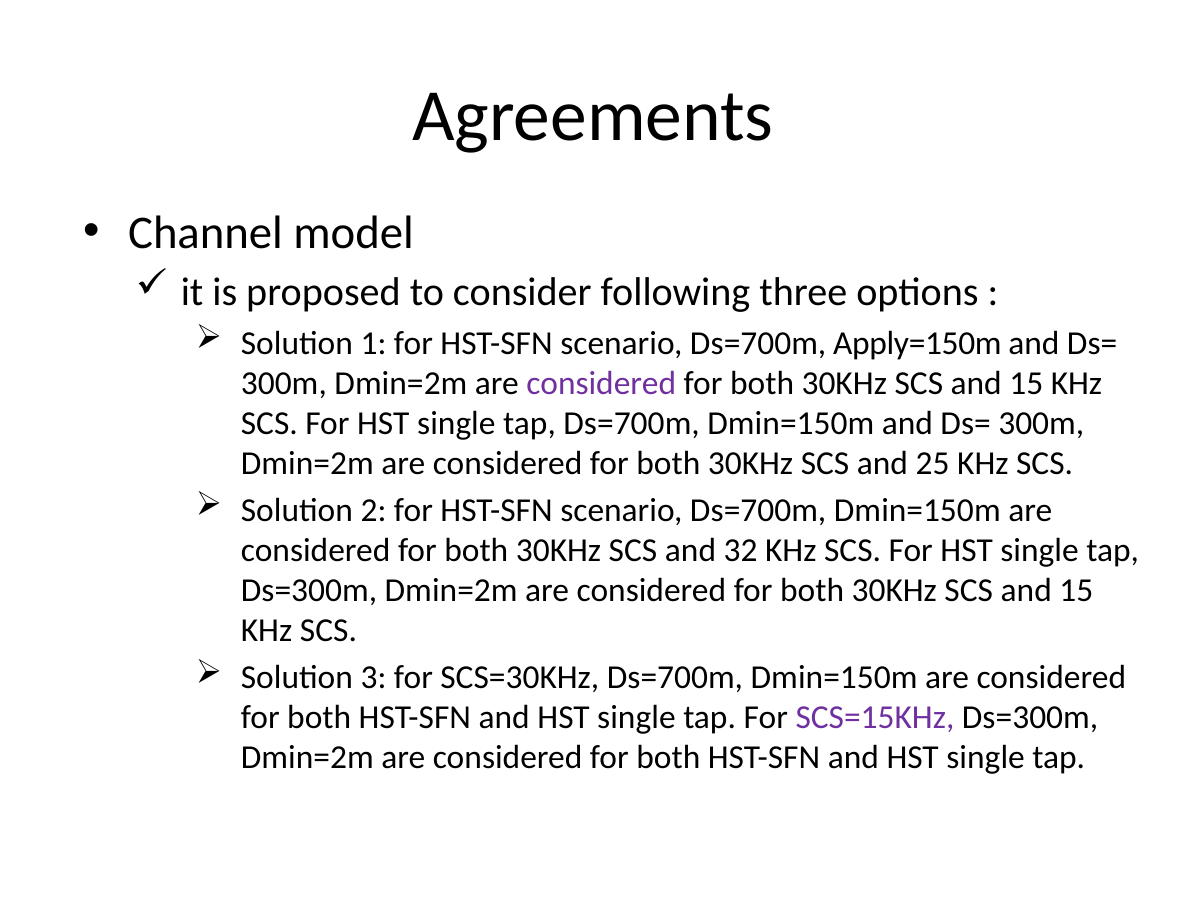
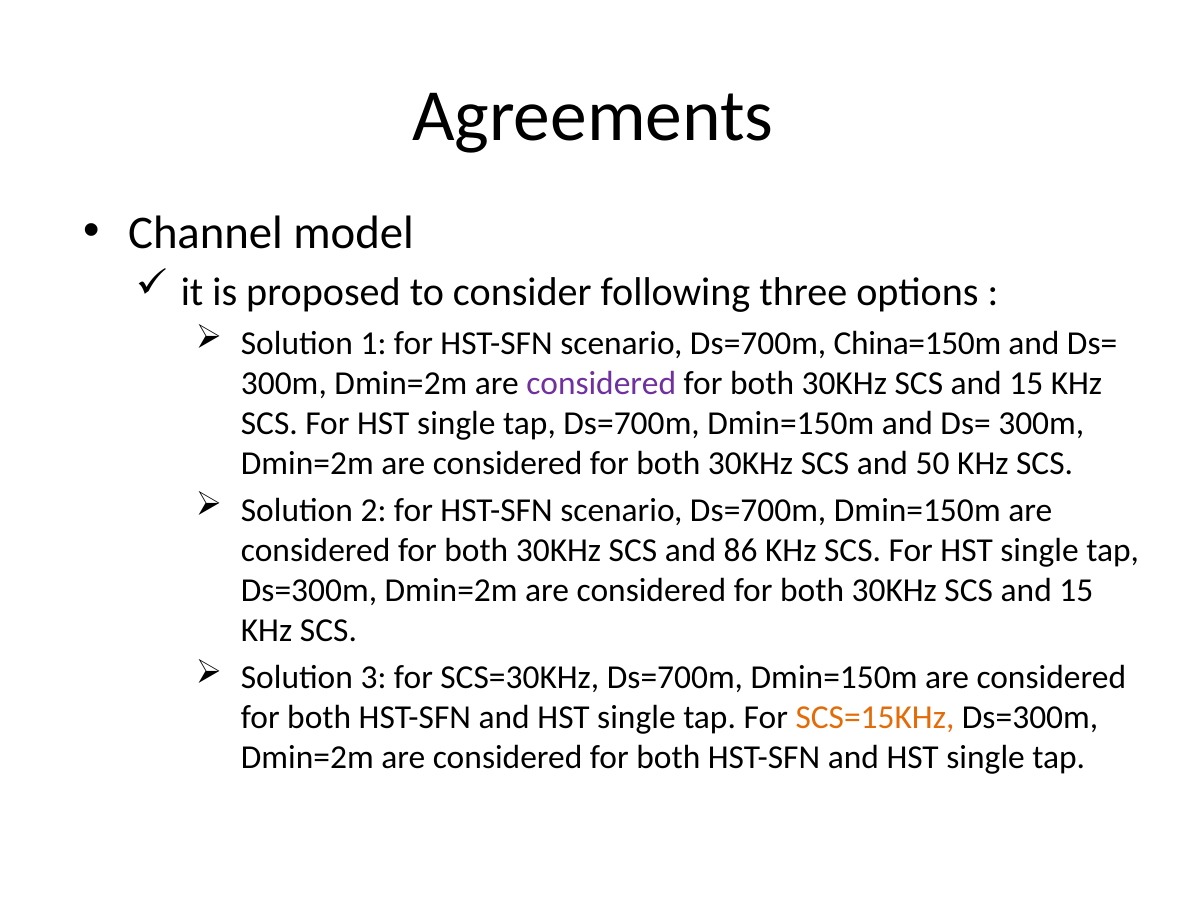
Apply=150m: Apply=150m -> China=150m (917, 343)
25: 25 -> 50 (933, 463)
32: 32 -> 86 (741, 550)
SCS=15KHz colour: purple -> orange (875, 717)
